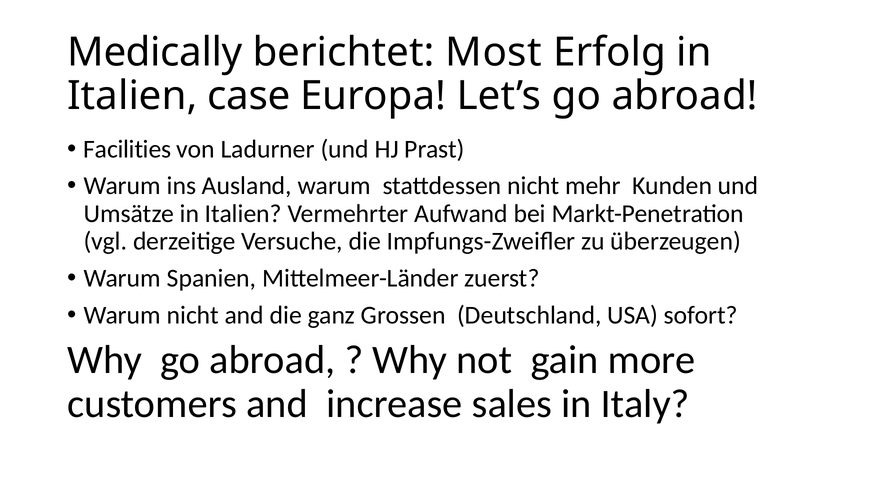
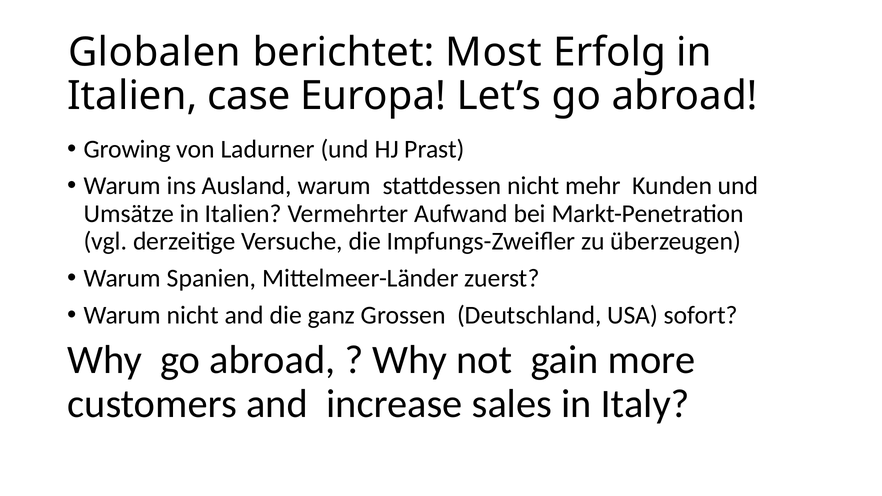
Medically: Medically -> Globalen (154, 52)
Facilities: Facilities -> Growing (127, 149)
